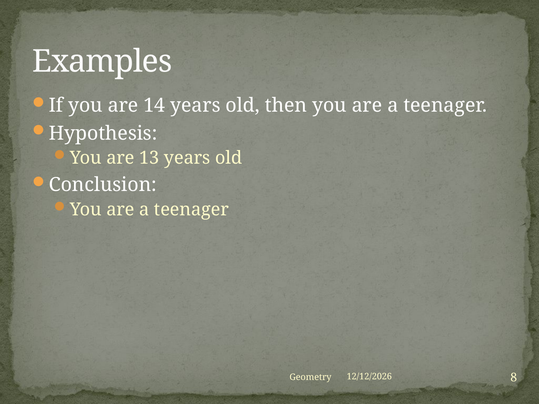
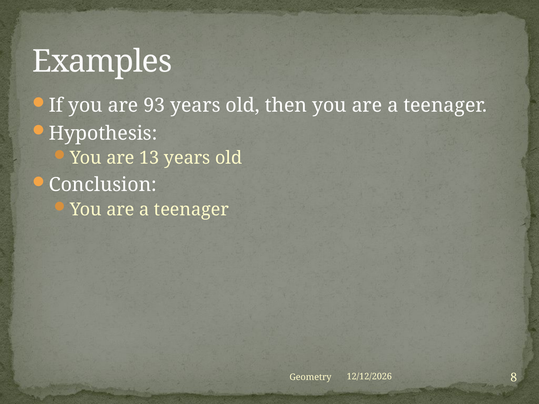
14: 14 -> 93 (154, 106)
